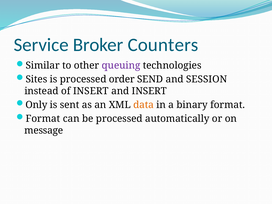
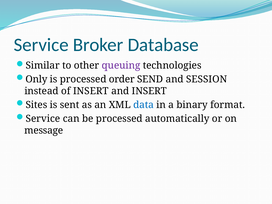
Counters: Counters -> Database (163, 45)
Sites: Sites -> Only (36, 79)
Only: Only -> Sites (36, 105)
data colour: orange -> blue (144, 105)
Format: Format -> Service (43, 119)
